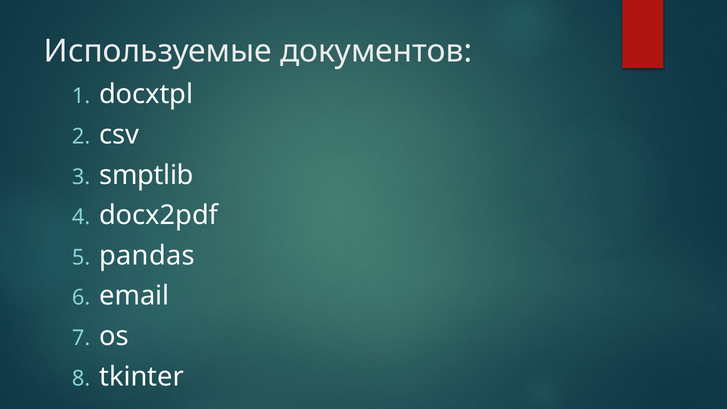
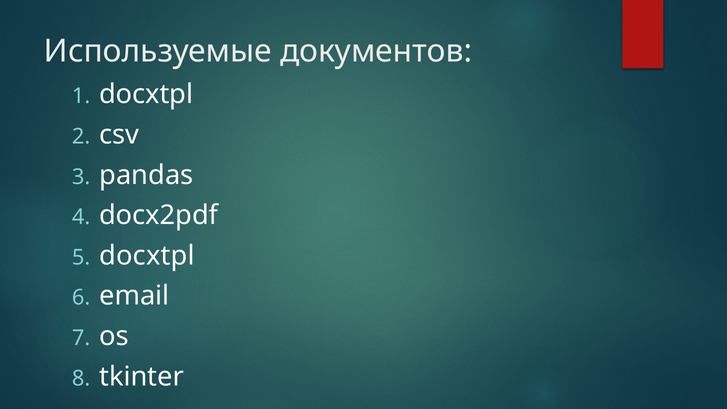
smptlib: smptlib -> pandas (146, 175)
pandas: pandas -> docxtpl (147, 256)
